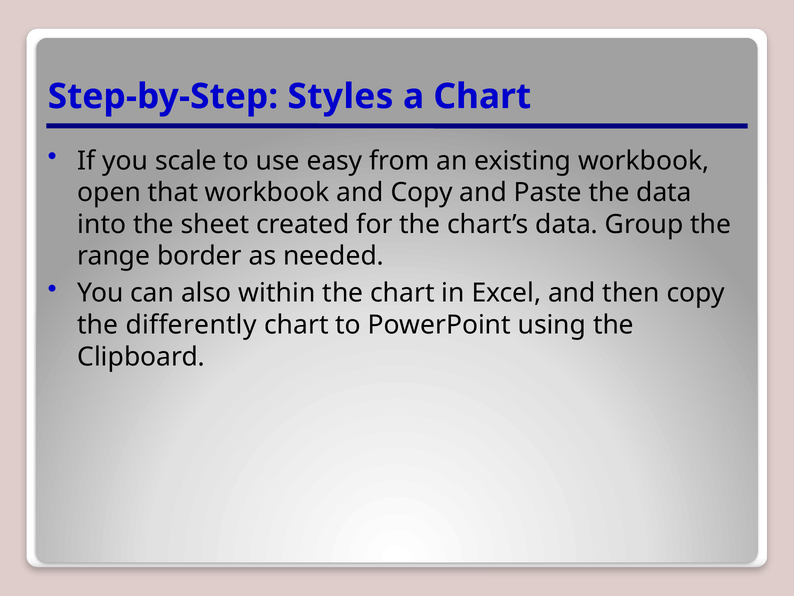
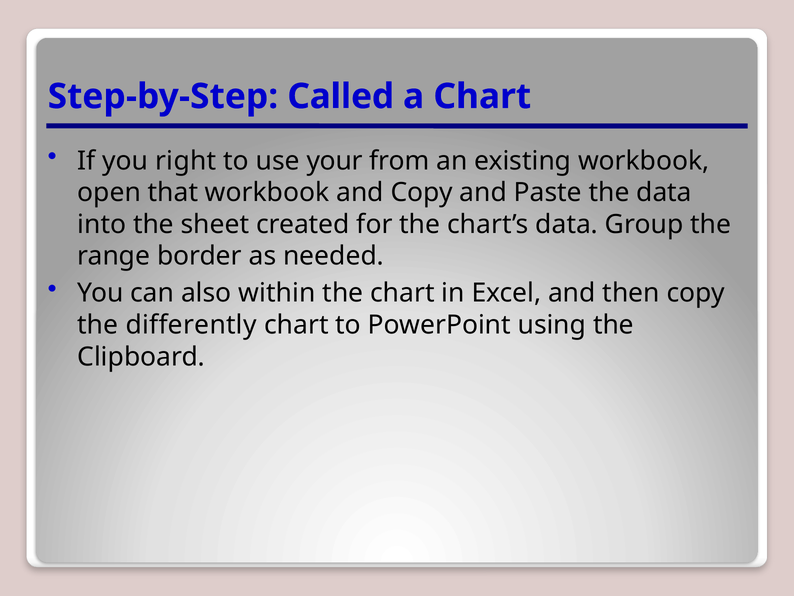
Styles: Styles -> Called (341, 96)
scale: scale -> right (186, 161)
easy: easy -> your (335, 161)
